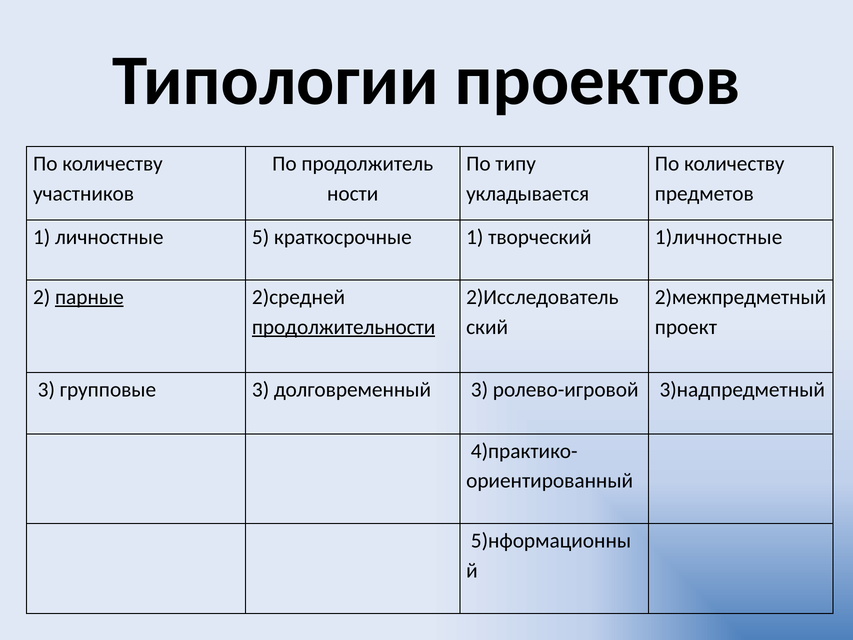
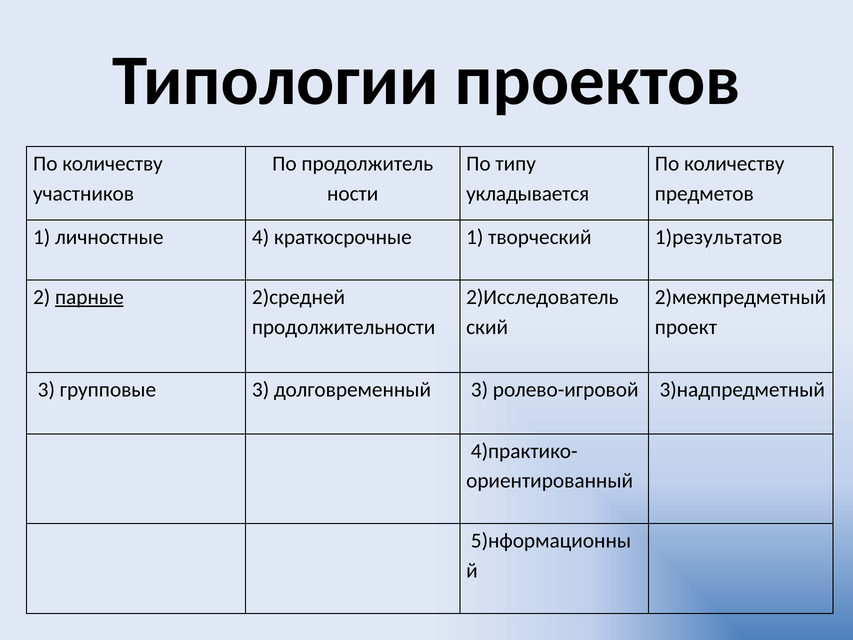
5: 5 -> 4 (261, 237)
1)личностные: 1)личностные -> 1)результатов (719, 237)
продолжительности underline: present -> none (344, 327)
